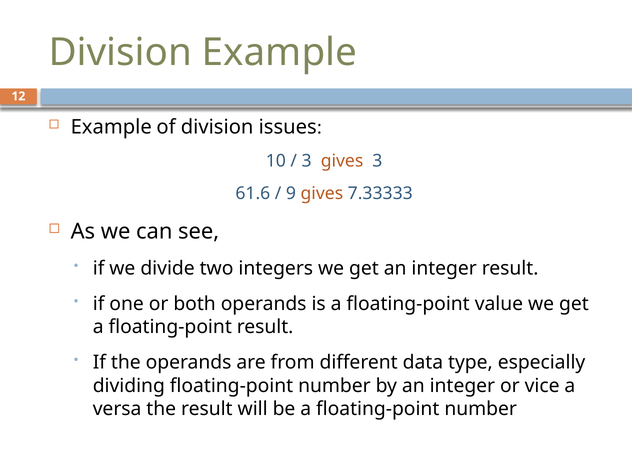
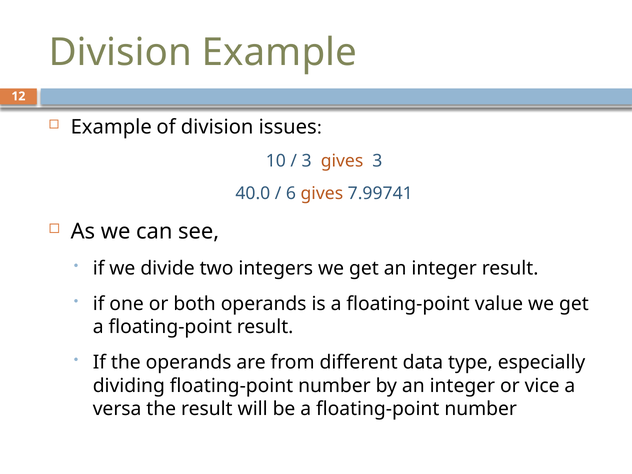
61.6: 61.6 -> 40.0 (253, 194)
9: 9 -> 6 (291, 194)
7.33333: 7.33333 -> 7.99741 (380, 194)
